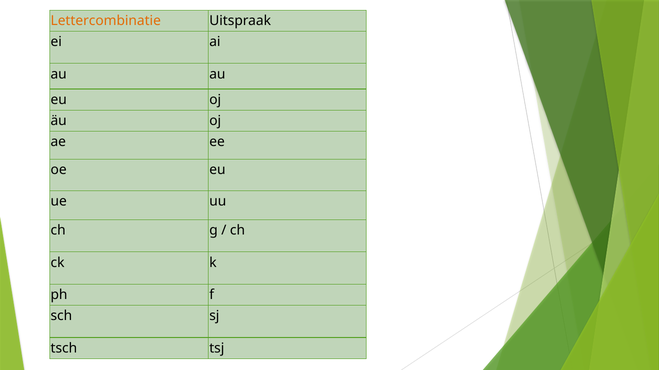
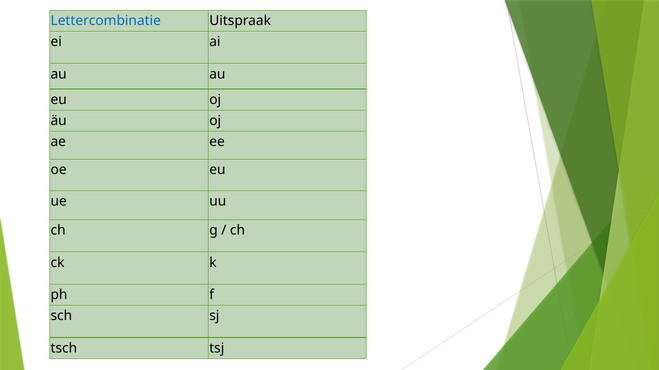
Lettercombinatie colour: orange -> blue (106, 21)
